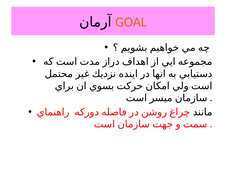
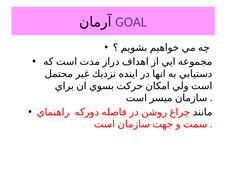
GOAL colour: orange -> purple (131, 22)
